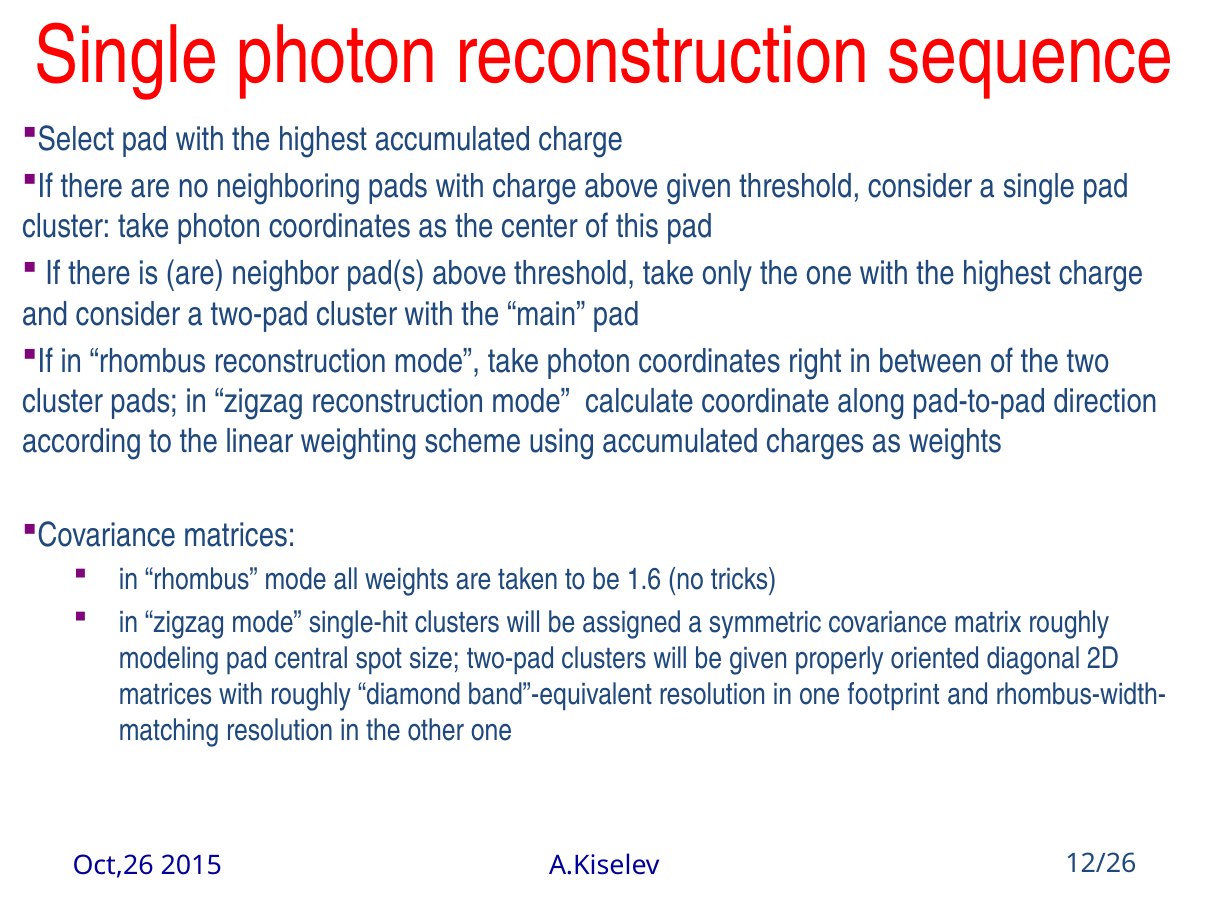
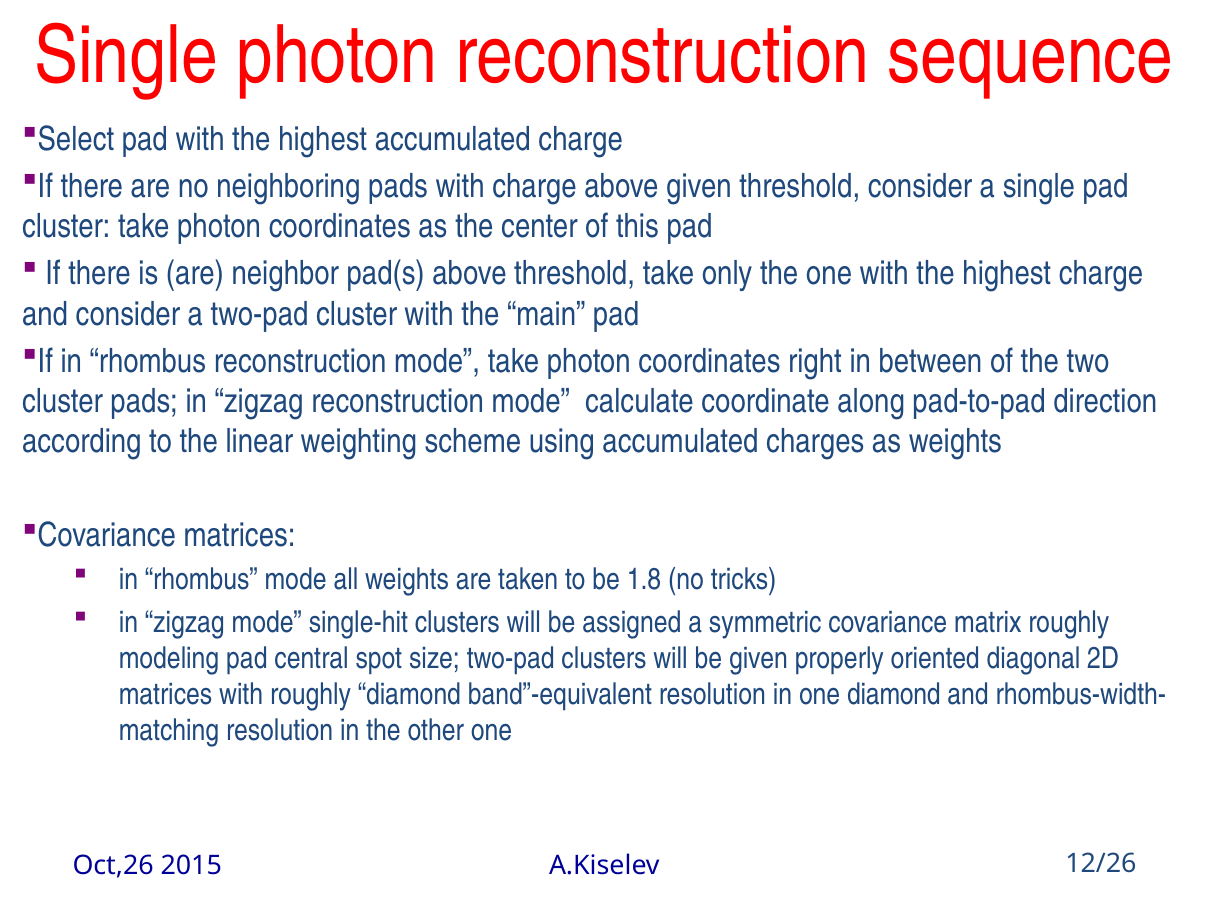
1.6: 1.6 -> 1.8 (644, 580)
one footprint: footprint -> diamond (894, 695)
